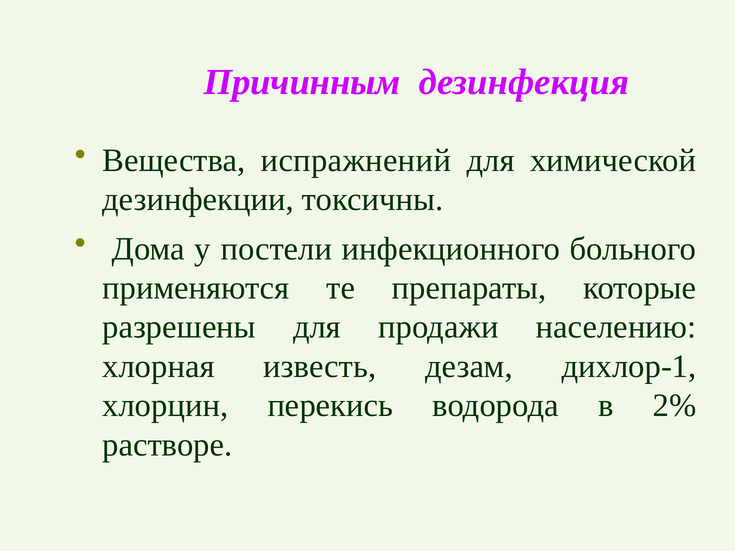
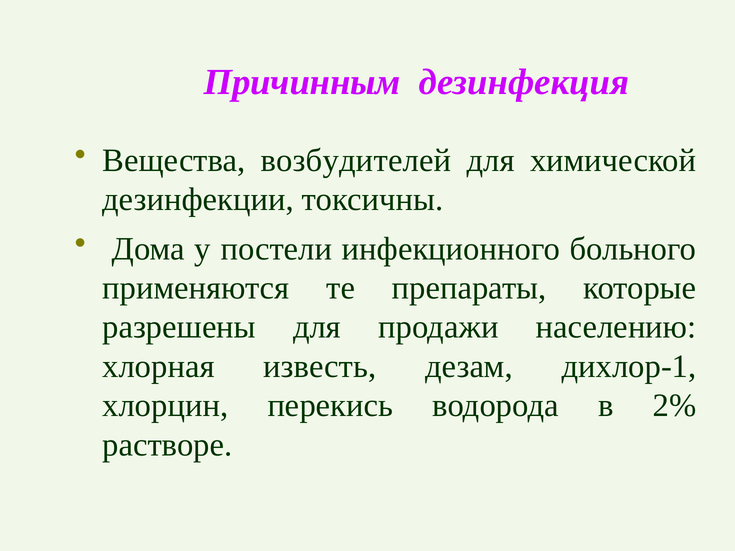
испражнений: испражнений -> возбудителей (356, 160)
